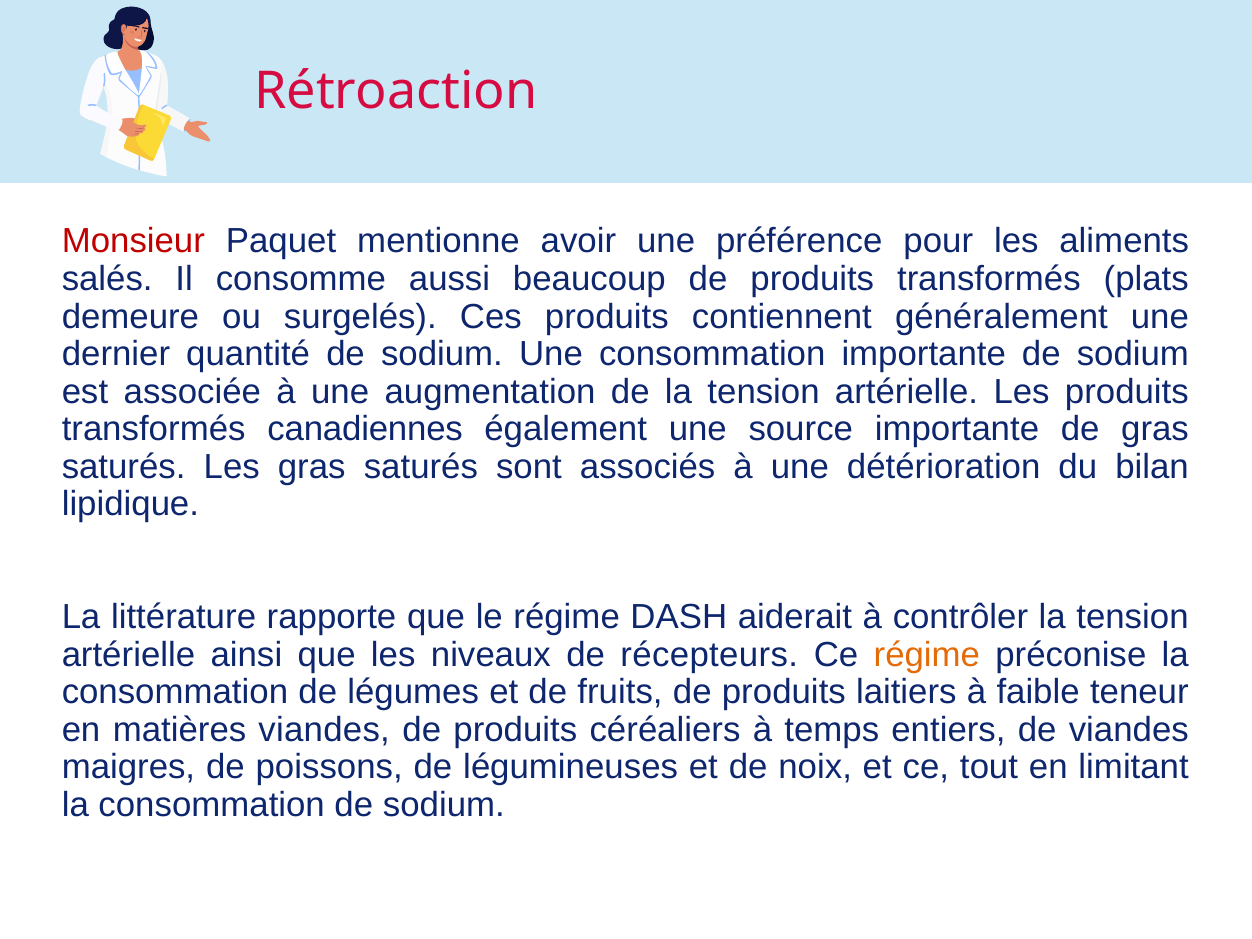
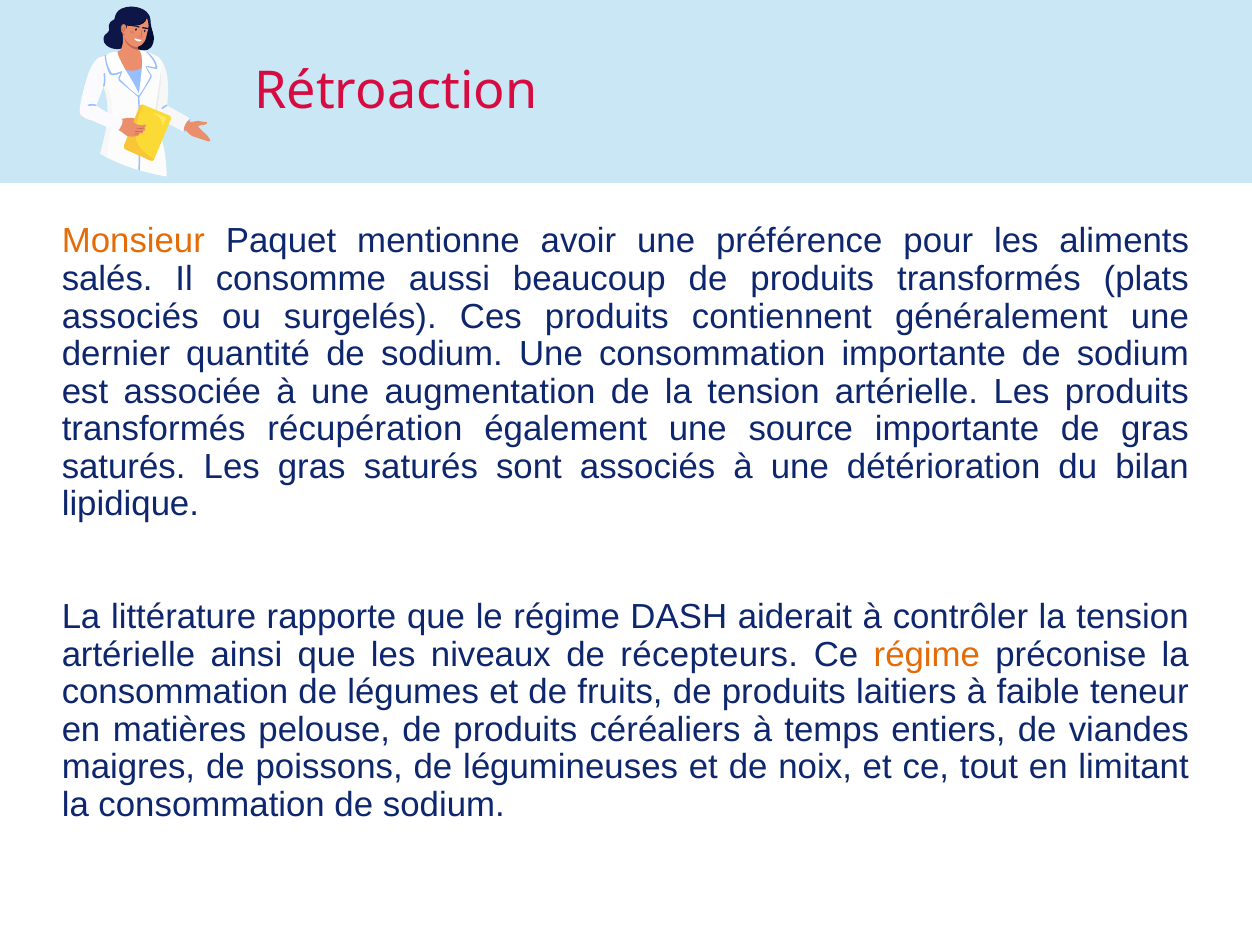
Monsieur colour: red -> orange (133, 241)
demeure: demeure -> associés (130, 317)
canadiennes: canadiennes -> récupération (365, 429)
matières viandes: viandes -> pelouse (324, 730)
